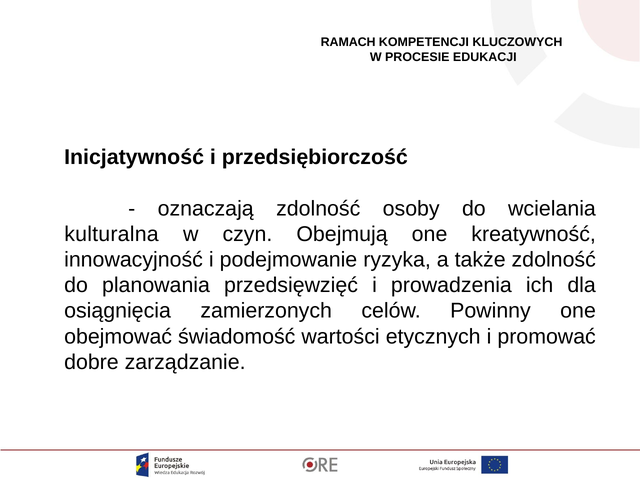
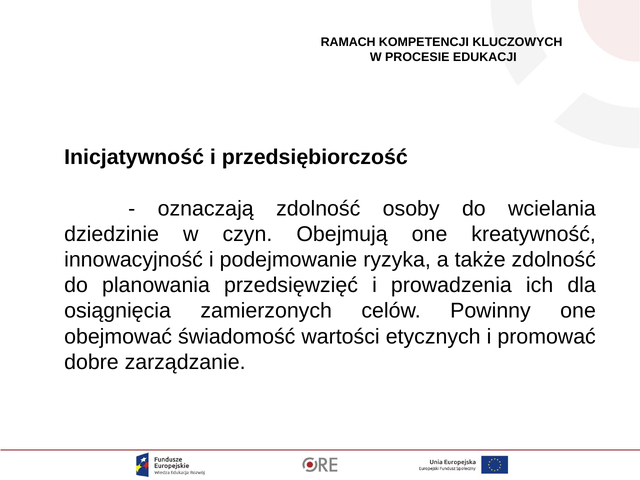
kulturalna: kulturalna -> dziedzinie (112, 234)
